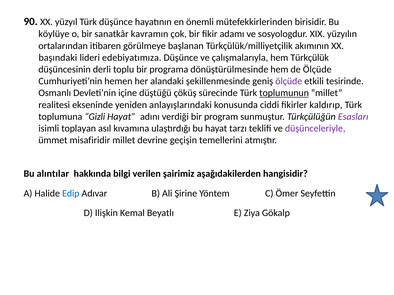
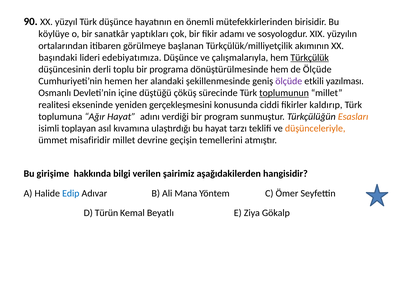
kavramın: kavramın -> yaptıkları (150, 34)
Türkçülük underline: none -> present (310, 58)
tesirinde: tesirinde -> yazılması (345, 81)
anlayışlarındaki: anlayışlarındaki -> gerçekleşmesini (181, 105)
Gizli: Gizli -> Ağır (95, 117)
Esasları colour: purple -> orange (353, 117)
düşünceleriyle colour: purple -> orange (315, 129)
alıntılar: alıntılar -> girişime (53, 174)
Şirine: Şirine -> Mana (186, 194)
Ilişkin: Ilişkin -> Türün (106, 213)
